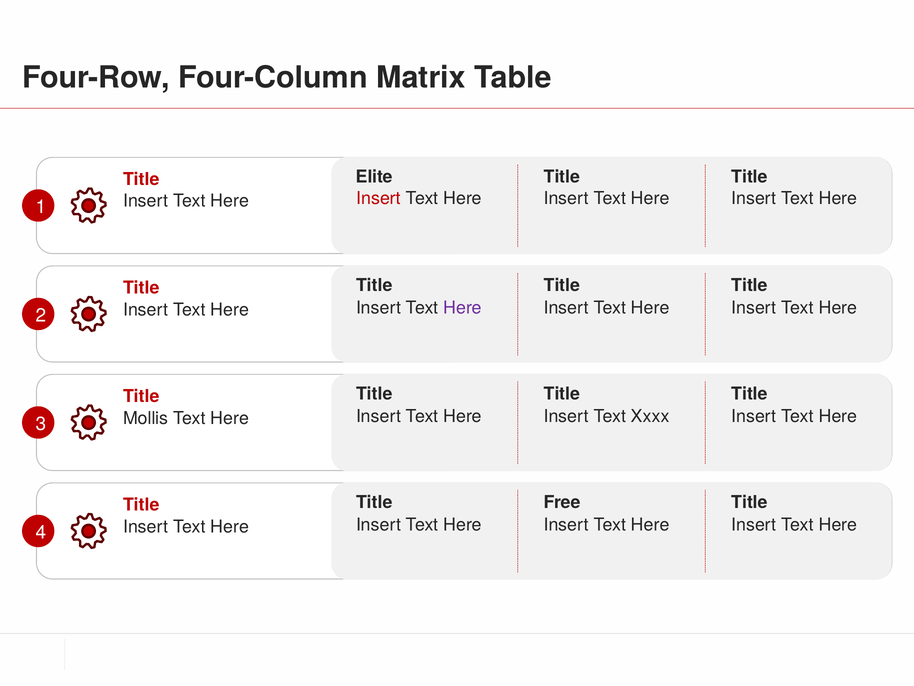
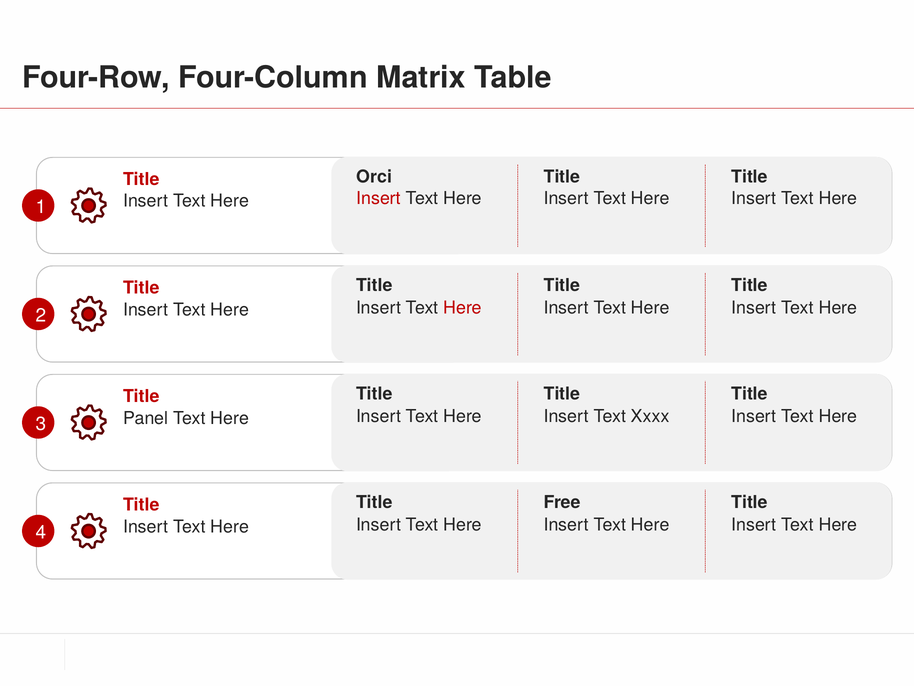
Elite: Elite -> Orci (374, 177)
Here colour: purple -> red (463, 307)
Mollis: Mollis -> Panel (146, 418)
